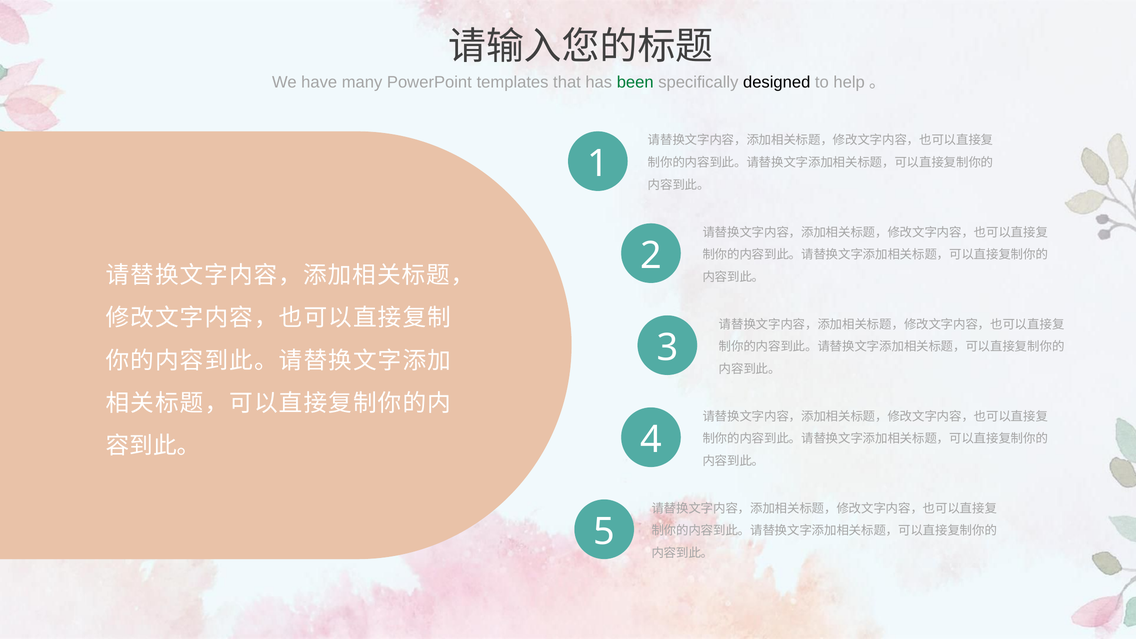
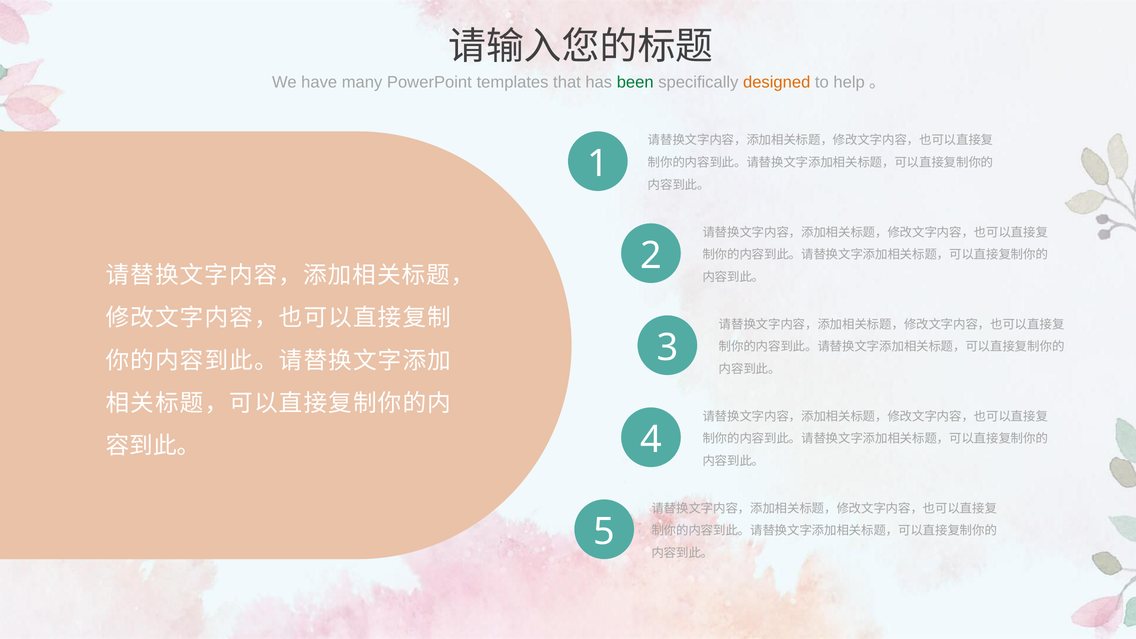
designed colour: black -> orange (777, 82)
